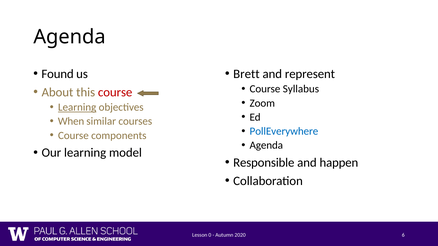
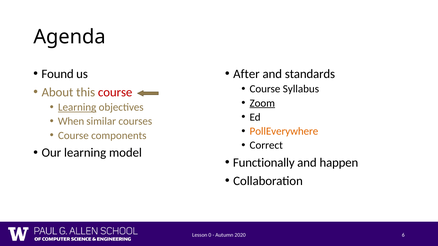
Brett: Brett -> After (246, 74)
represent: represent -> standards (310, 74)
Zoom underline: none -> present (262, 103)
PollEverywhere colour: blue -> orange (284, 131)
Agenda: Agenda -> Correct (266, 146)
Responsible: Responsible -> Functionally (264, 163)
